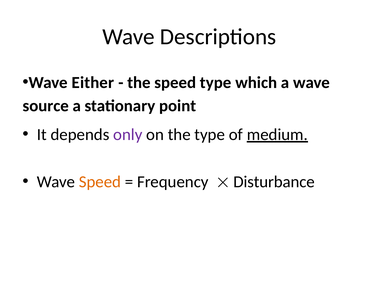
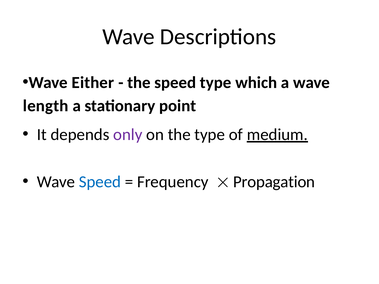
source: source -> length (46, 106)
Speed colour: orange -> blue (100, 182)
Disturbance: Disturbance -> Propagation (274, 182)
